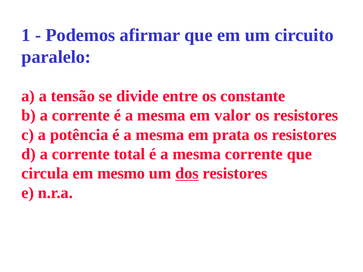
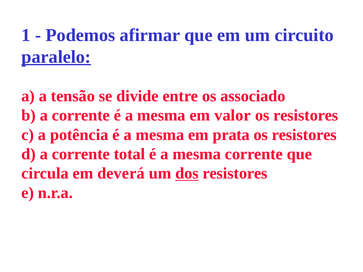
paralelo underline: none -> present (56, 57)
constante: constante -> associado (253, 96)
mesmo: mesmo -> deverá (121, 174)
